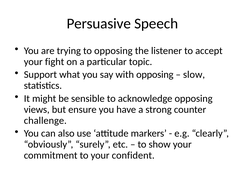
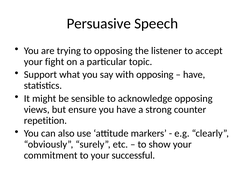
slow: slow -> have (194, 75)
challenge: challenge -> repetition (45, 121)
confident: confident -> successful (133, 156)
